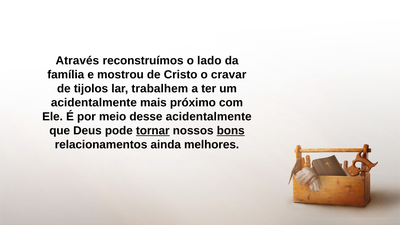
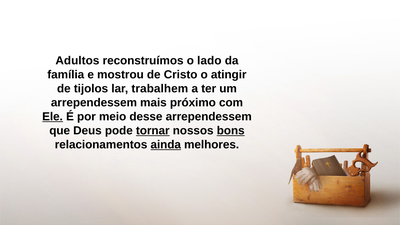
Através: Através -> Adultos (77, 60)
cravar: cravar -> atingir (229, 74)
acidentalmente: acidentalmente -> arrependessem (94, 103)
Ele underline: none -> present (53, 117)
desse acidentalmente: acidentalmente -> arrependessem (209, 117)
ainda underline: none -> present (166, 145)
